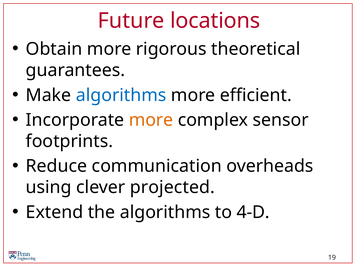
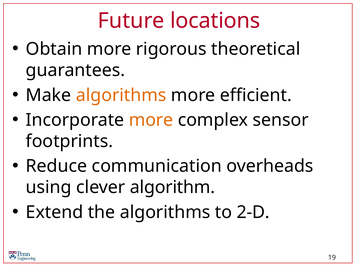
algorithms colour: blue -> orange (121, 95)
projected: projected -> algorithm (173, 188)
4-D: 4-D -> 2-D (253, 212)
